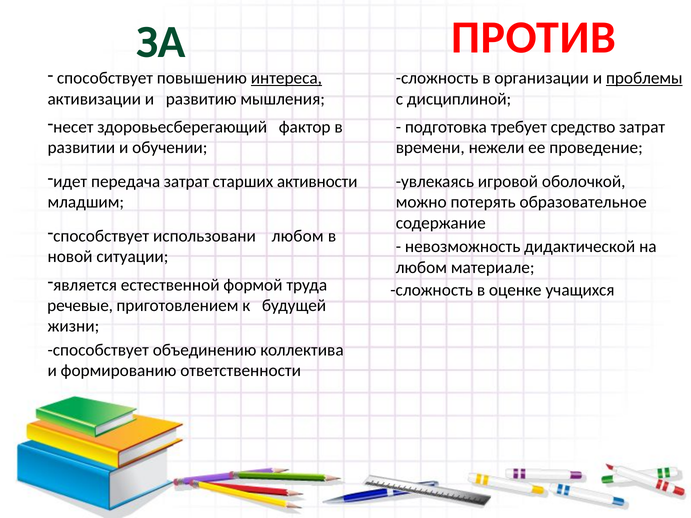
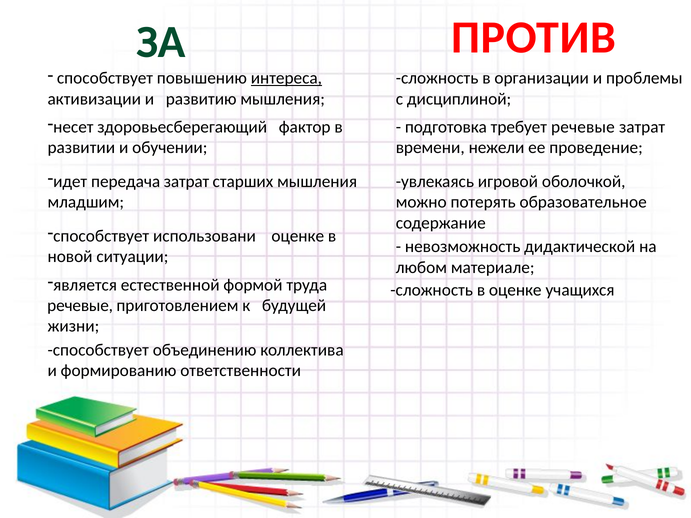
проблемы underline: present -> none (644, 78)
требует средство: средство -> речевые (583, 127)
старших активности: активности -> мышления (317, 182)
использовани любом: любом -> оценке (298, 236)
